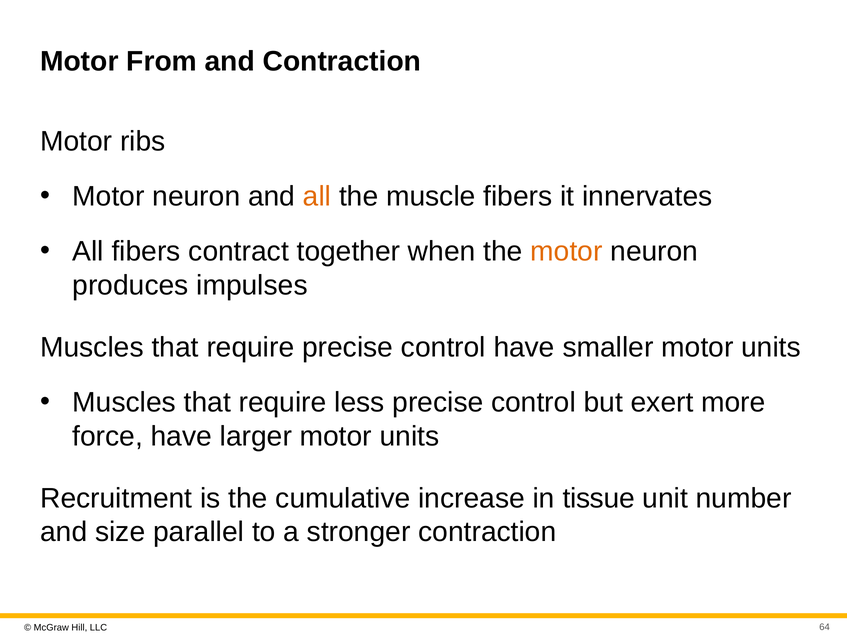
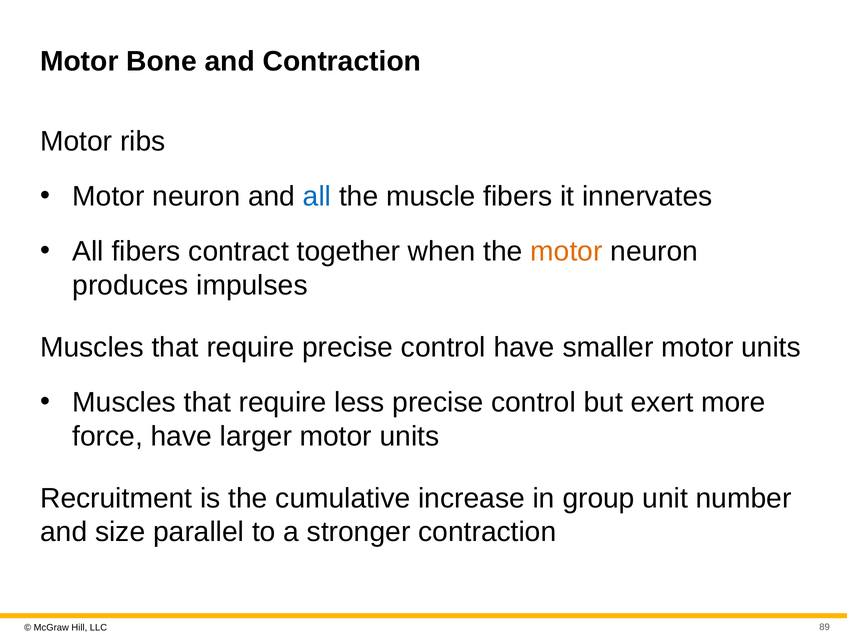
From: From -> Bone (162, 62)
all colour: orange -> blue (317, 196)
tissue: tissue -> group (599, 499)
64: 64 -> 89 (825, 627)
